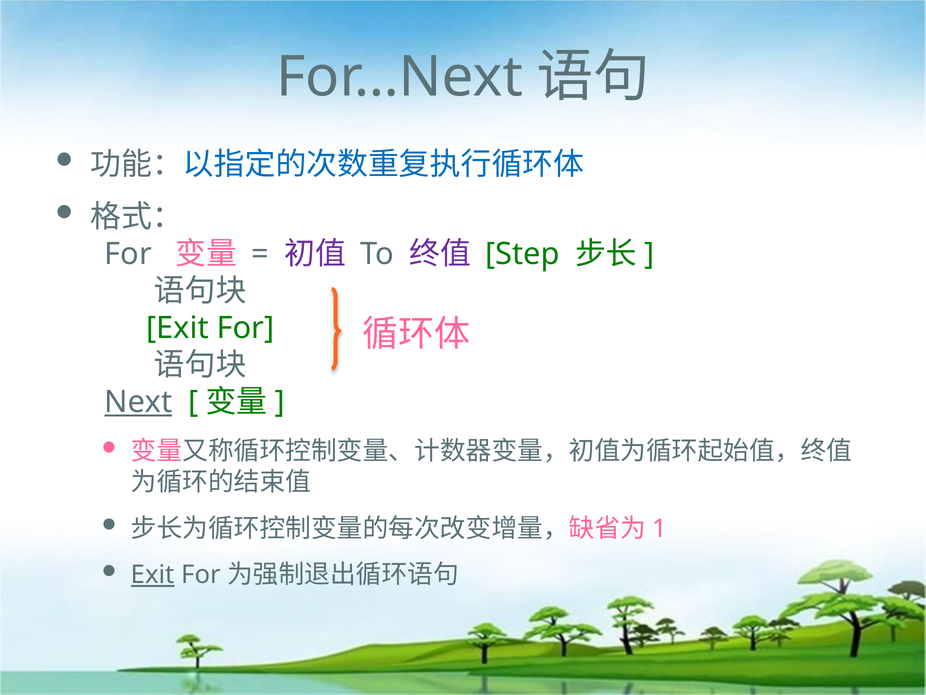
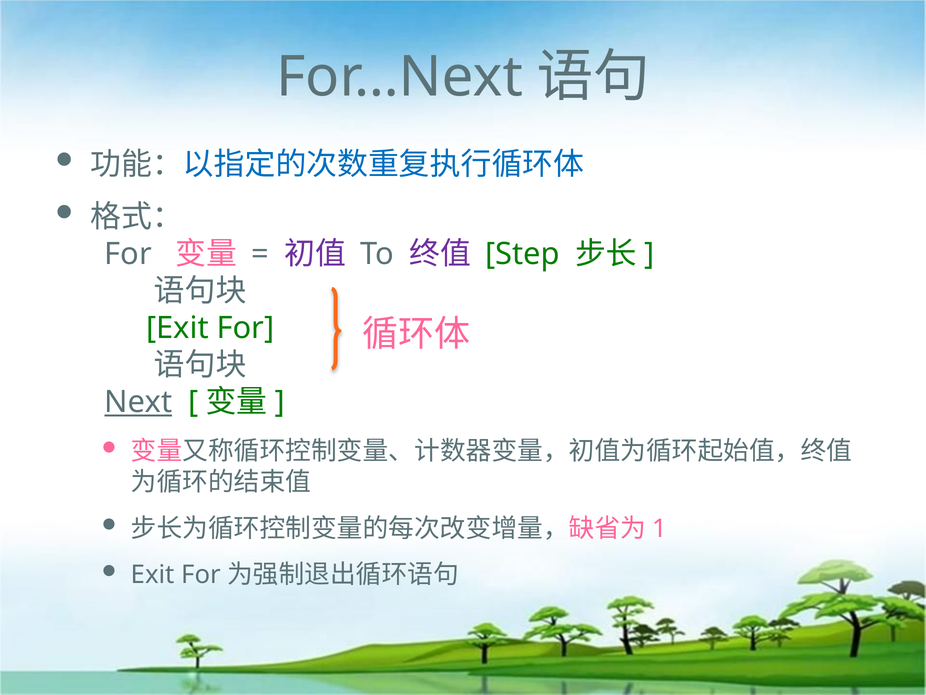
Exit underline: present -> none (153, 575)
